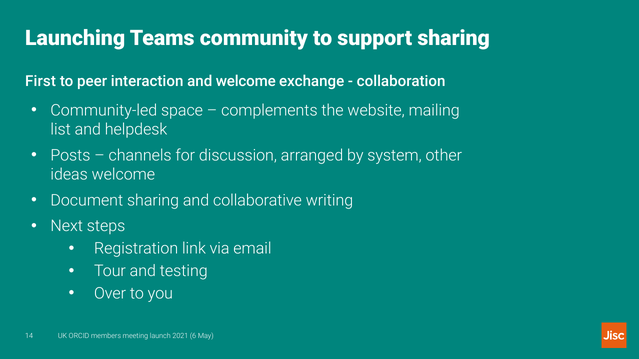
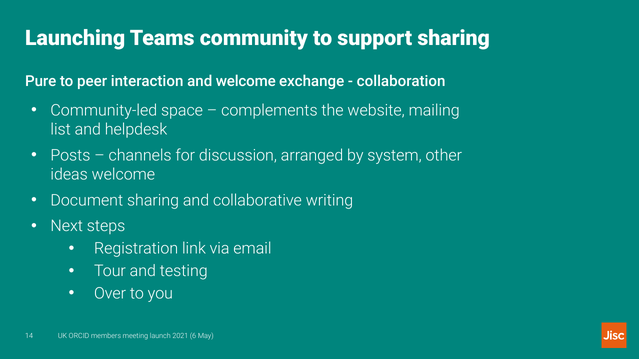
First: First -> Pure (41, 81)
